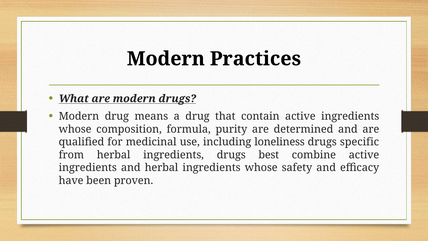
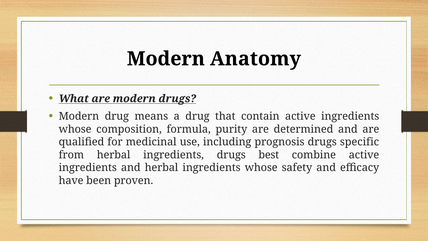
Practices: Practices -> Anatomy (255, 59)
loneliness: loneliness -> prognosis (280, 142)
